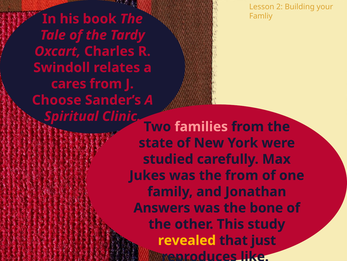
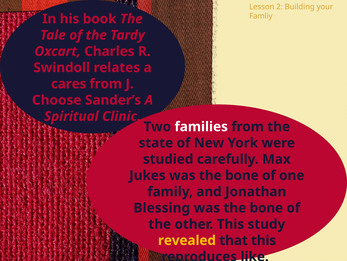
families colour: pink -> white (201, 126)
Jukes was the from: from -> bone (242, 175)
Answers: Answers -> Blessing (162, 207)
that just: just -> this (264, 240)
